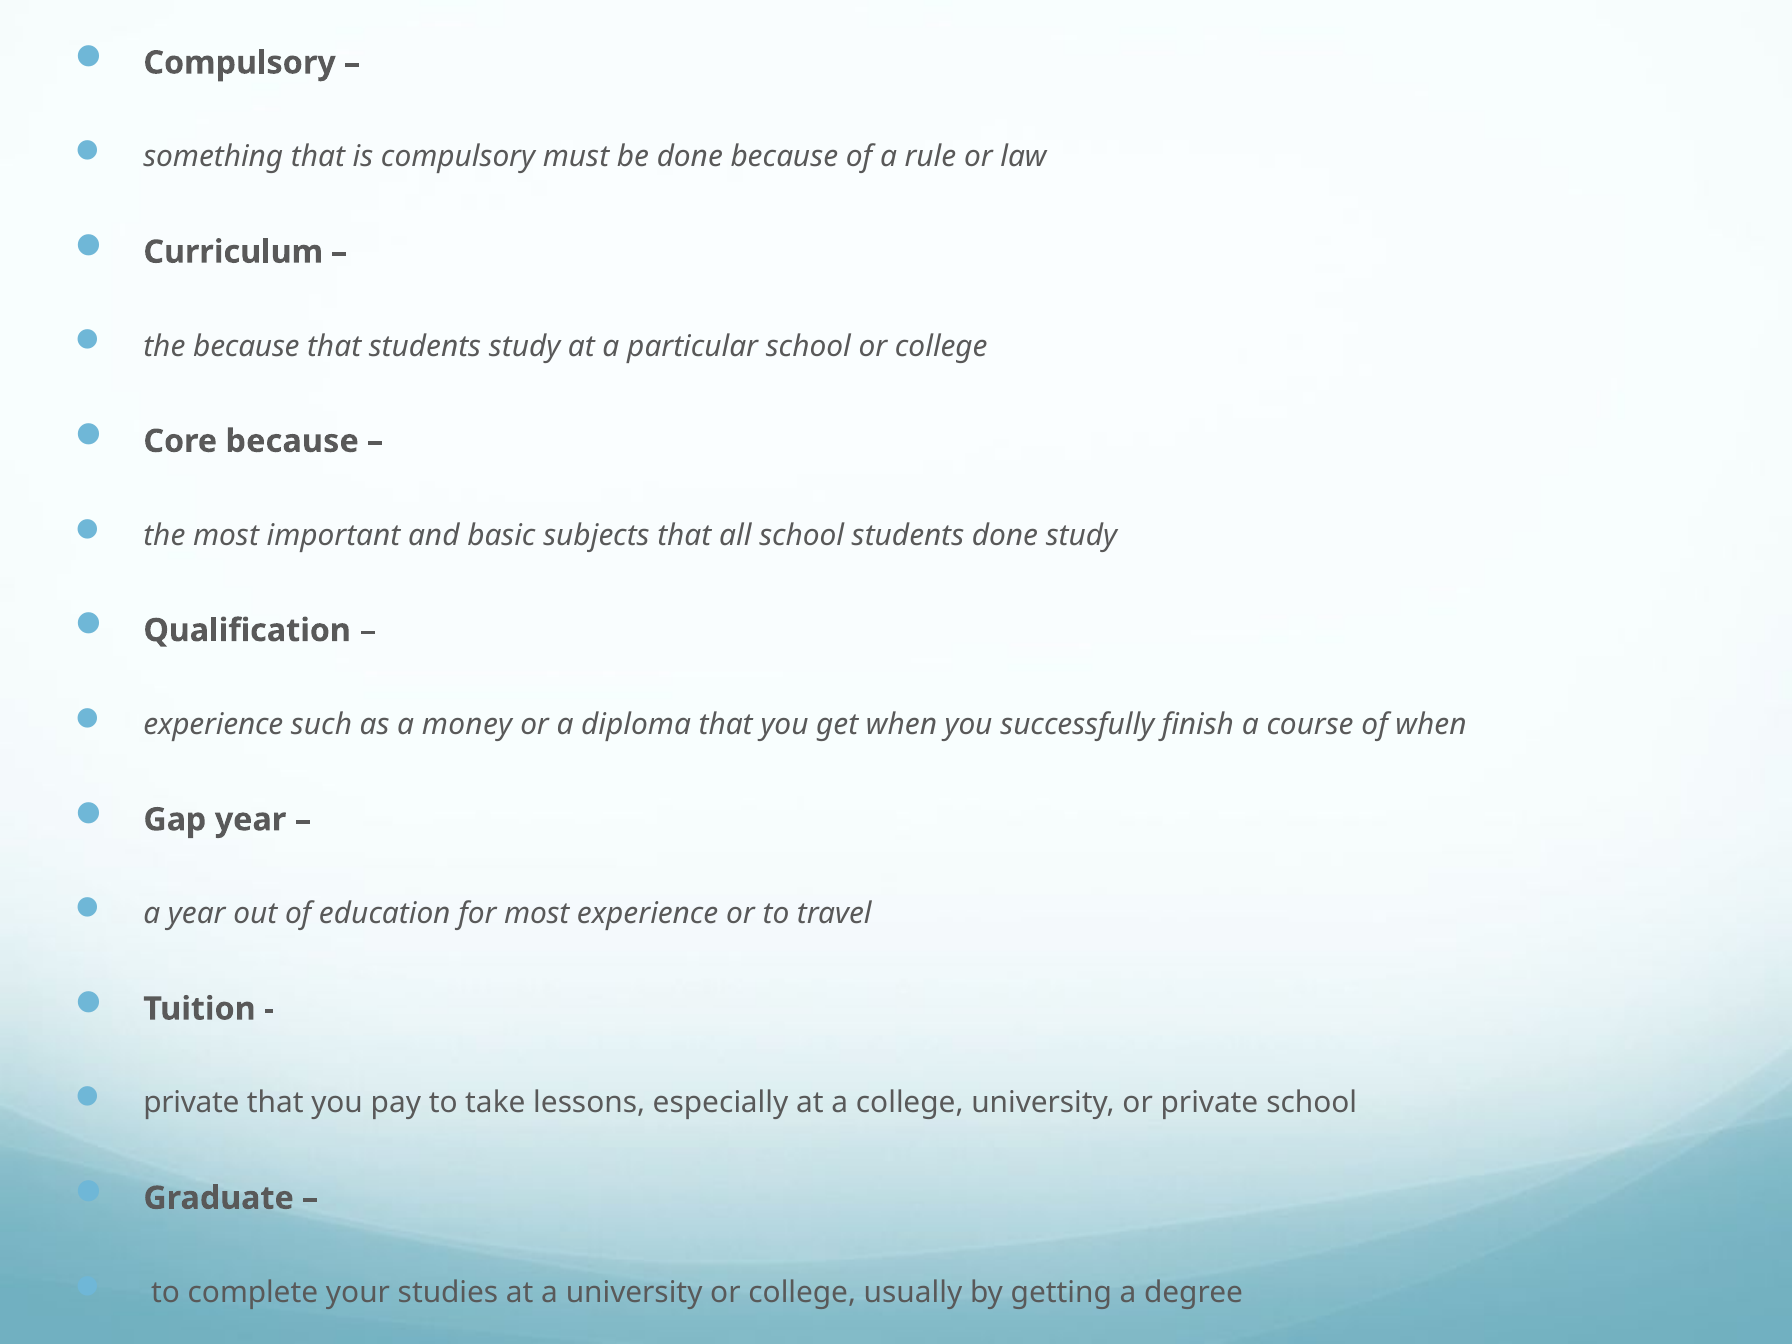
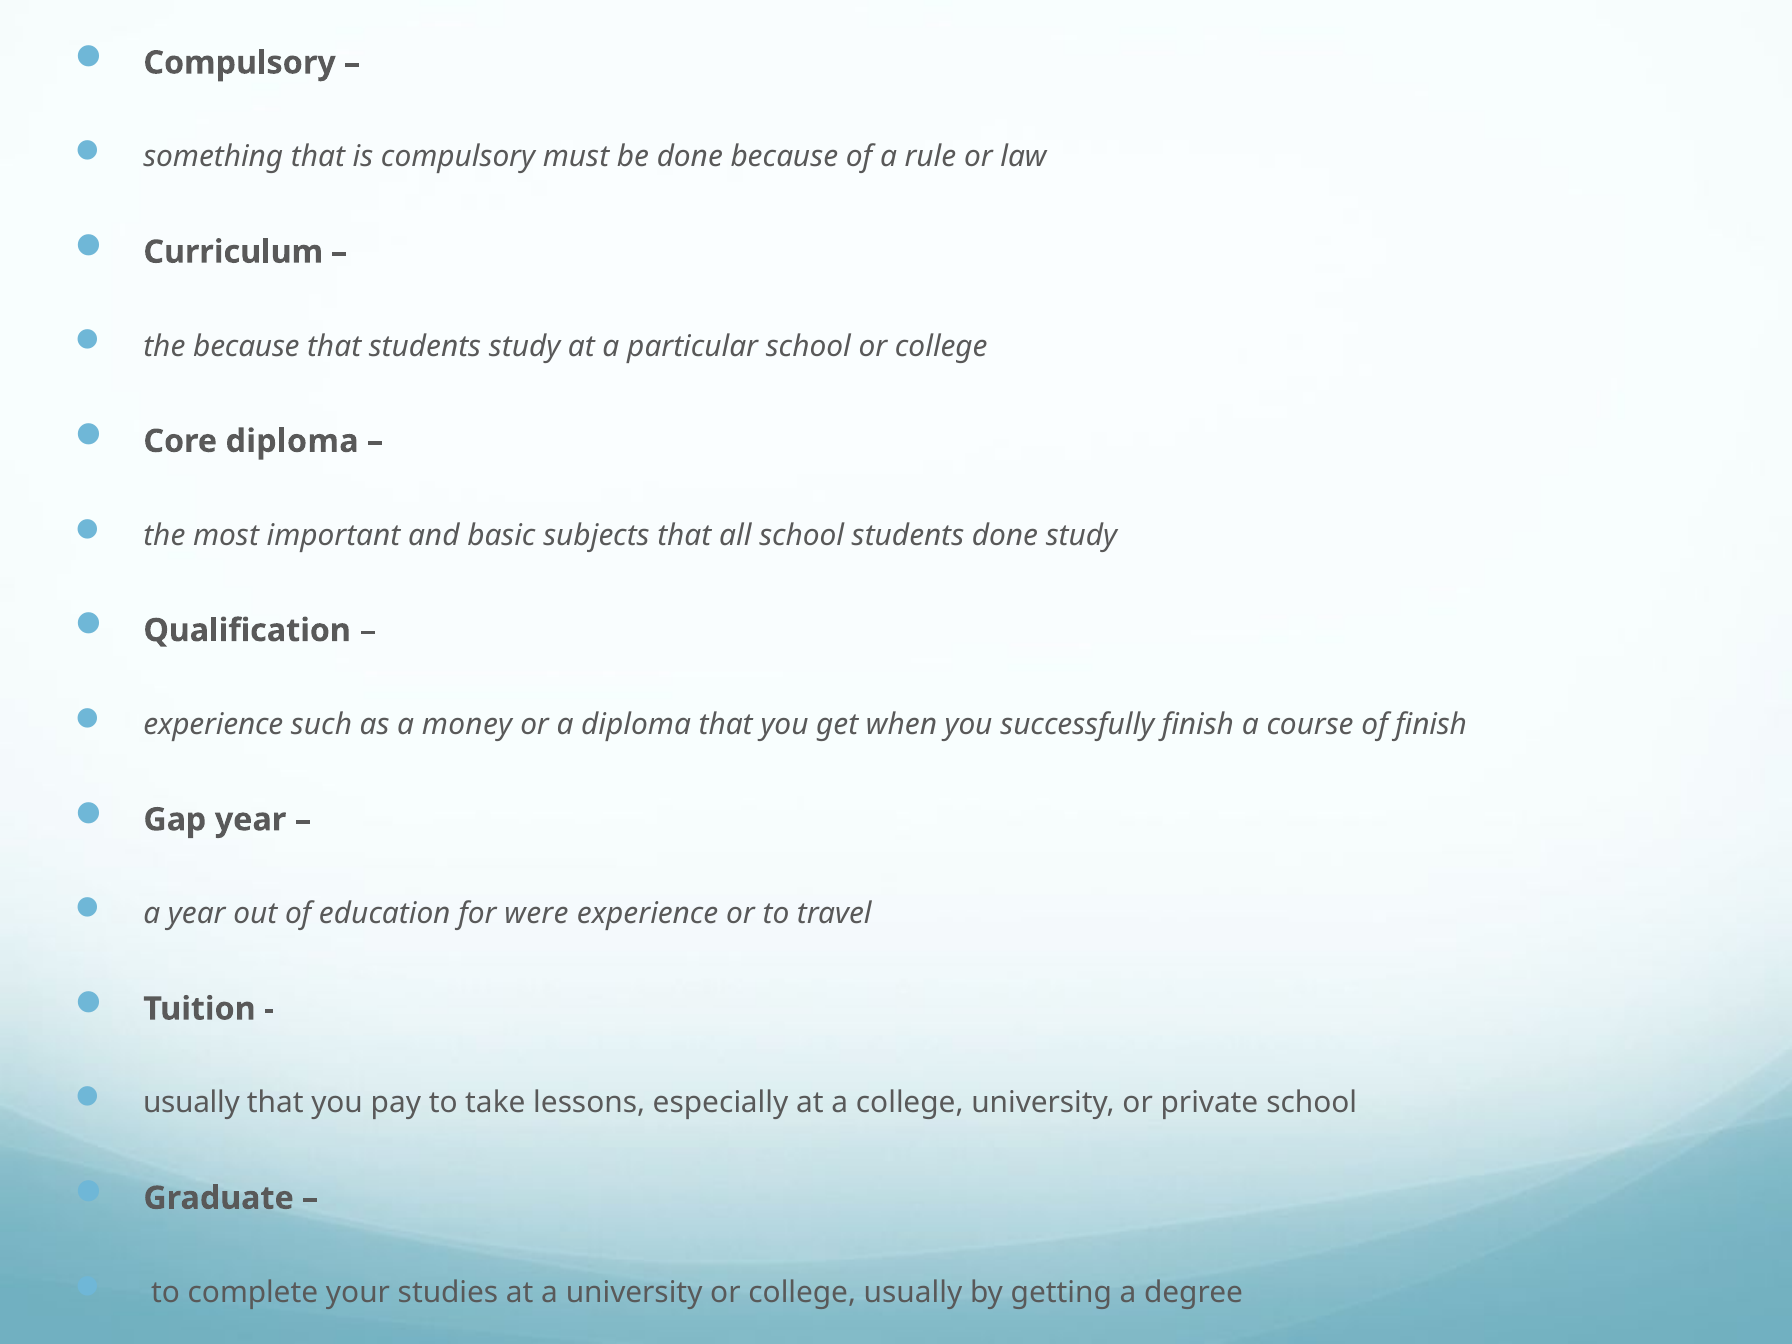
Core because: because -> diploma (292, 441)
of when: when -> finish (1431, 725)
for most: most -> were (536, 914)
private: private -> usually (191, 1103)
